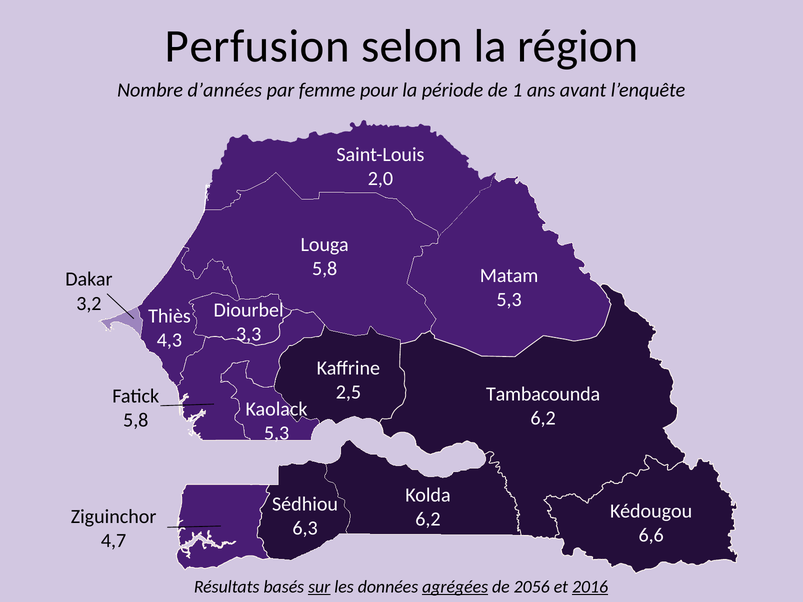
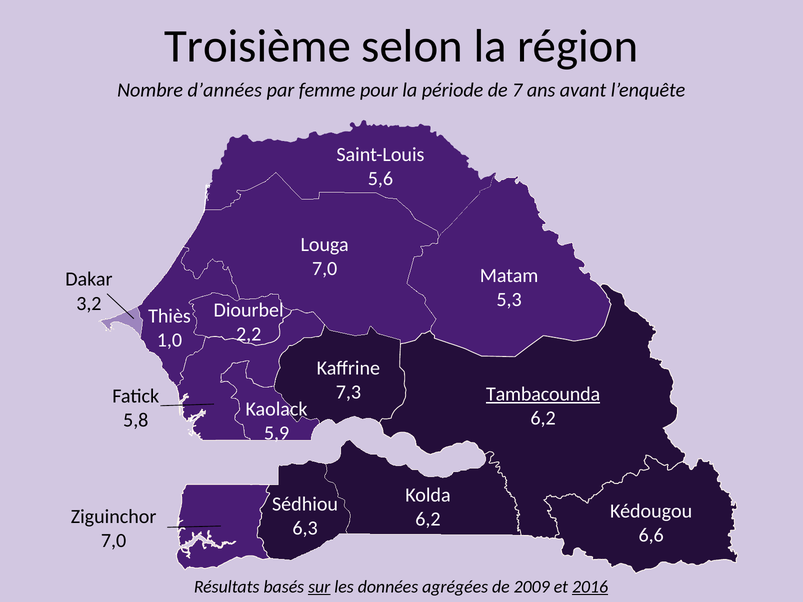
Perfusion: Perfusion -> Troisième (258, 46)
1: 1 -> 7 (517, 90)
2,0: 2,0 -> 5,6 (380, 179)
5,8: 5,8 -> 7,0 (325, 269)
3,3: 3,3 -> 2,2 (249, 334)
4,3: 4,3 -> 1,0 (169, 340)
2,5: 2,5 -> 7,3 (348, 392)
Tambacounda underline: none -> present (543, 394)
5,3: 5,3 -> 5,9 (277, 433)
4,7: 4,7 -> 7,0 (114, 541)
agrégées underline: present -> none (455, 587)
2056: 2056 -> 2009 (532, 587)
